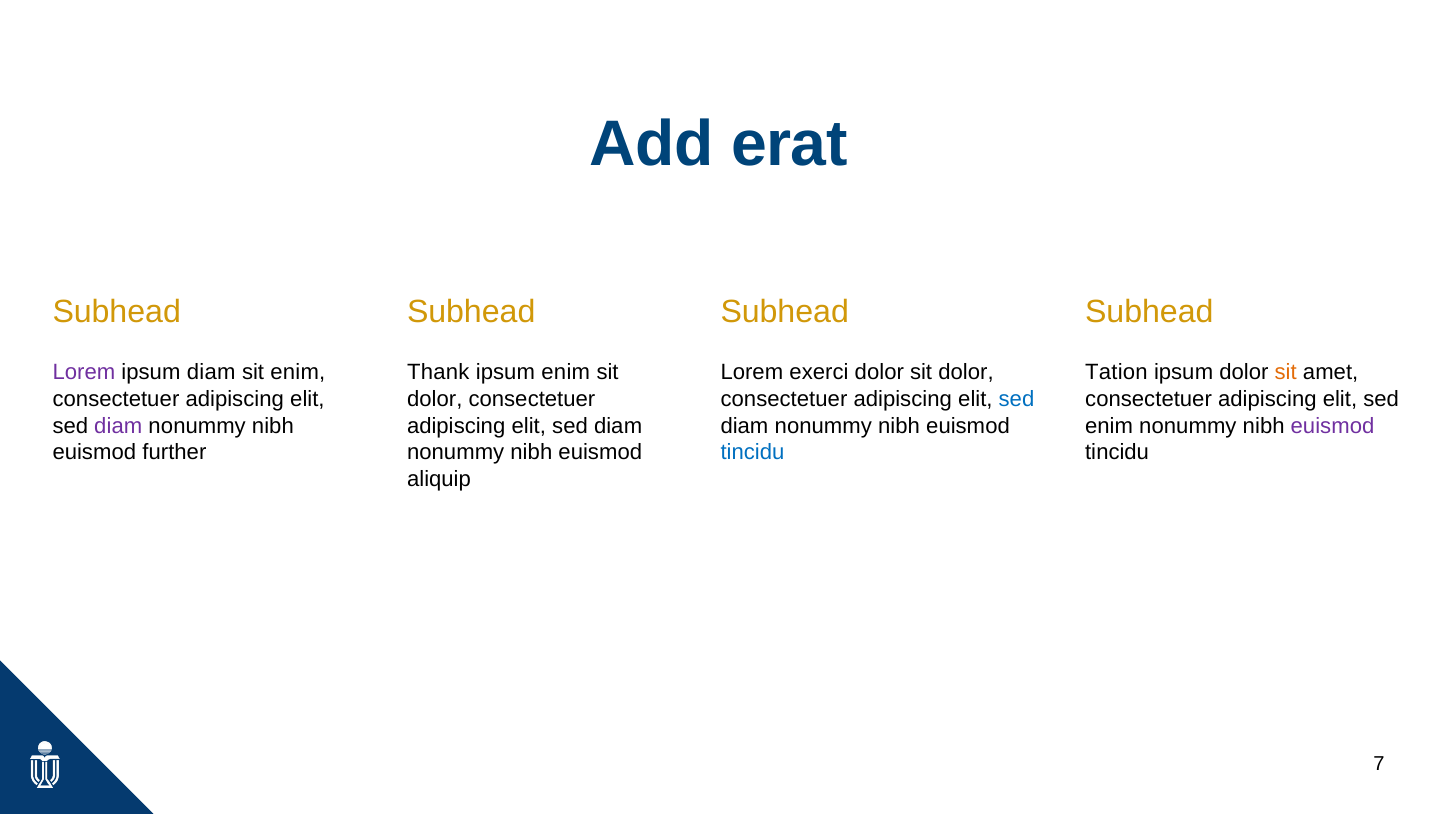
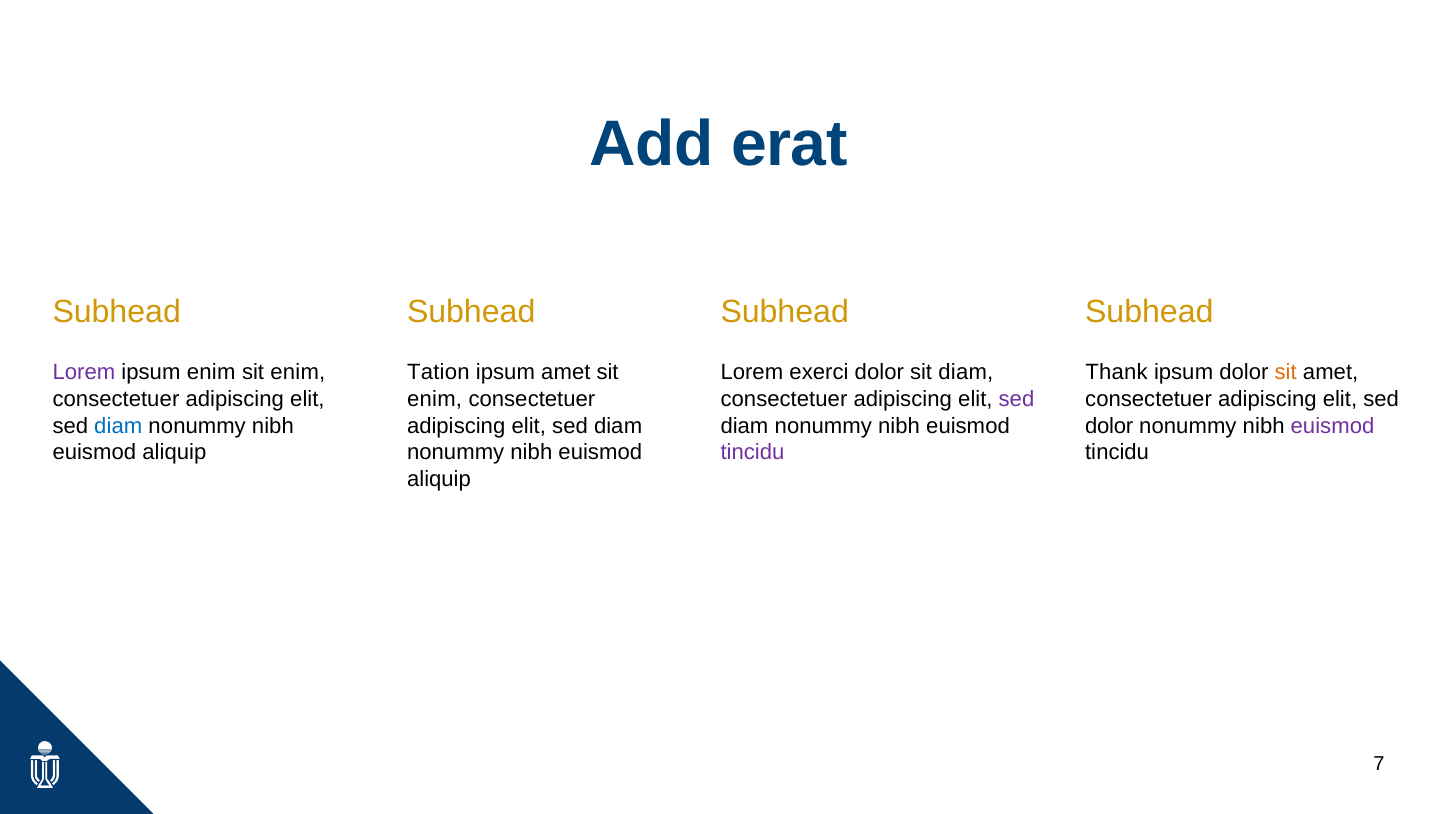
ipsum diam: diam -> enim (211, 373)
Thank: Thank -> Tation (438, 373)
ipsum enim: enim -> amet (566, 373)
dolor sit dolor: dolor -> diam (966, 373)
Tation: Tation -> Thank (1116, 373)
dolor: dolor -> enim (435, 399)
sed colour: blue -> purple (1017, 399)
diam colour: purple -> blue (118, 426)
enim: enim -> dolor (1109, 426)
further: further -> aliquip (174, 452)
tincidu colour: blue -> purple (753, 452)
